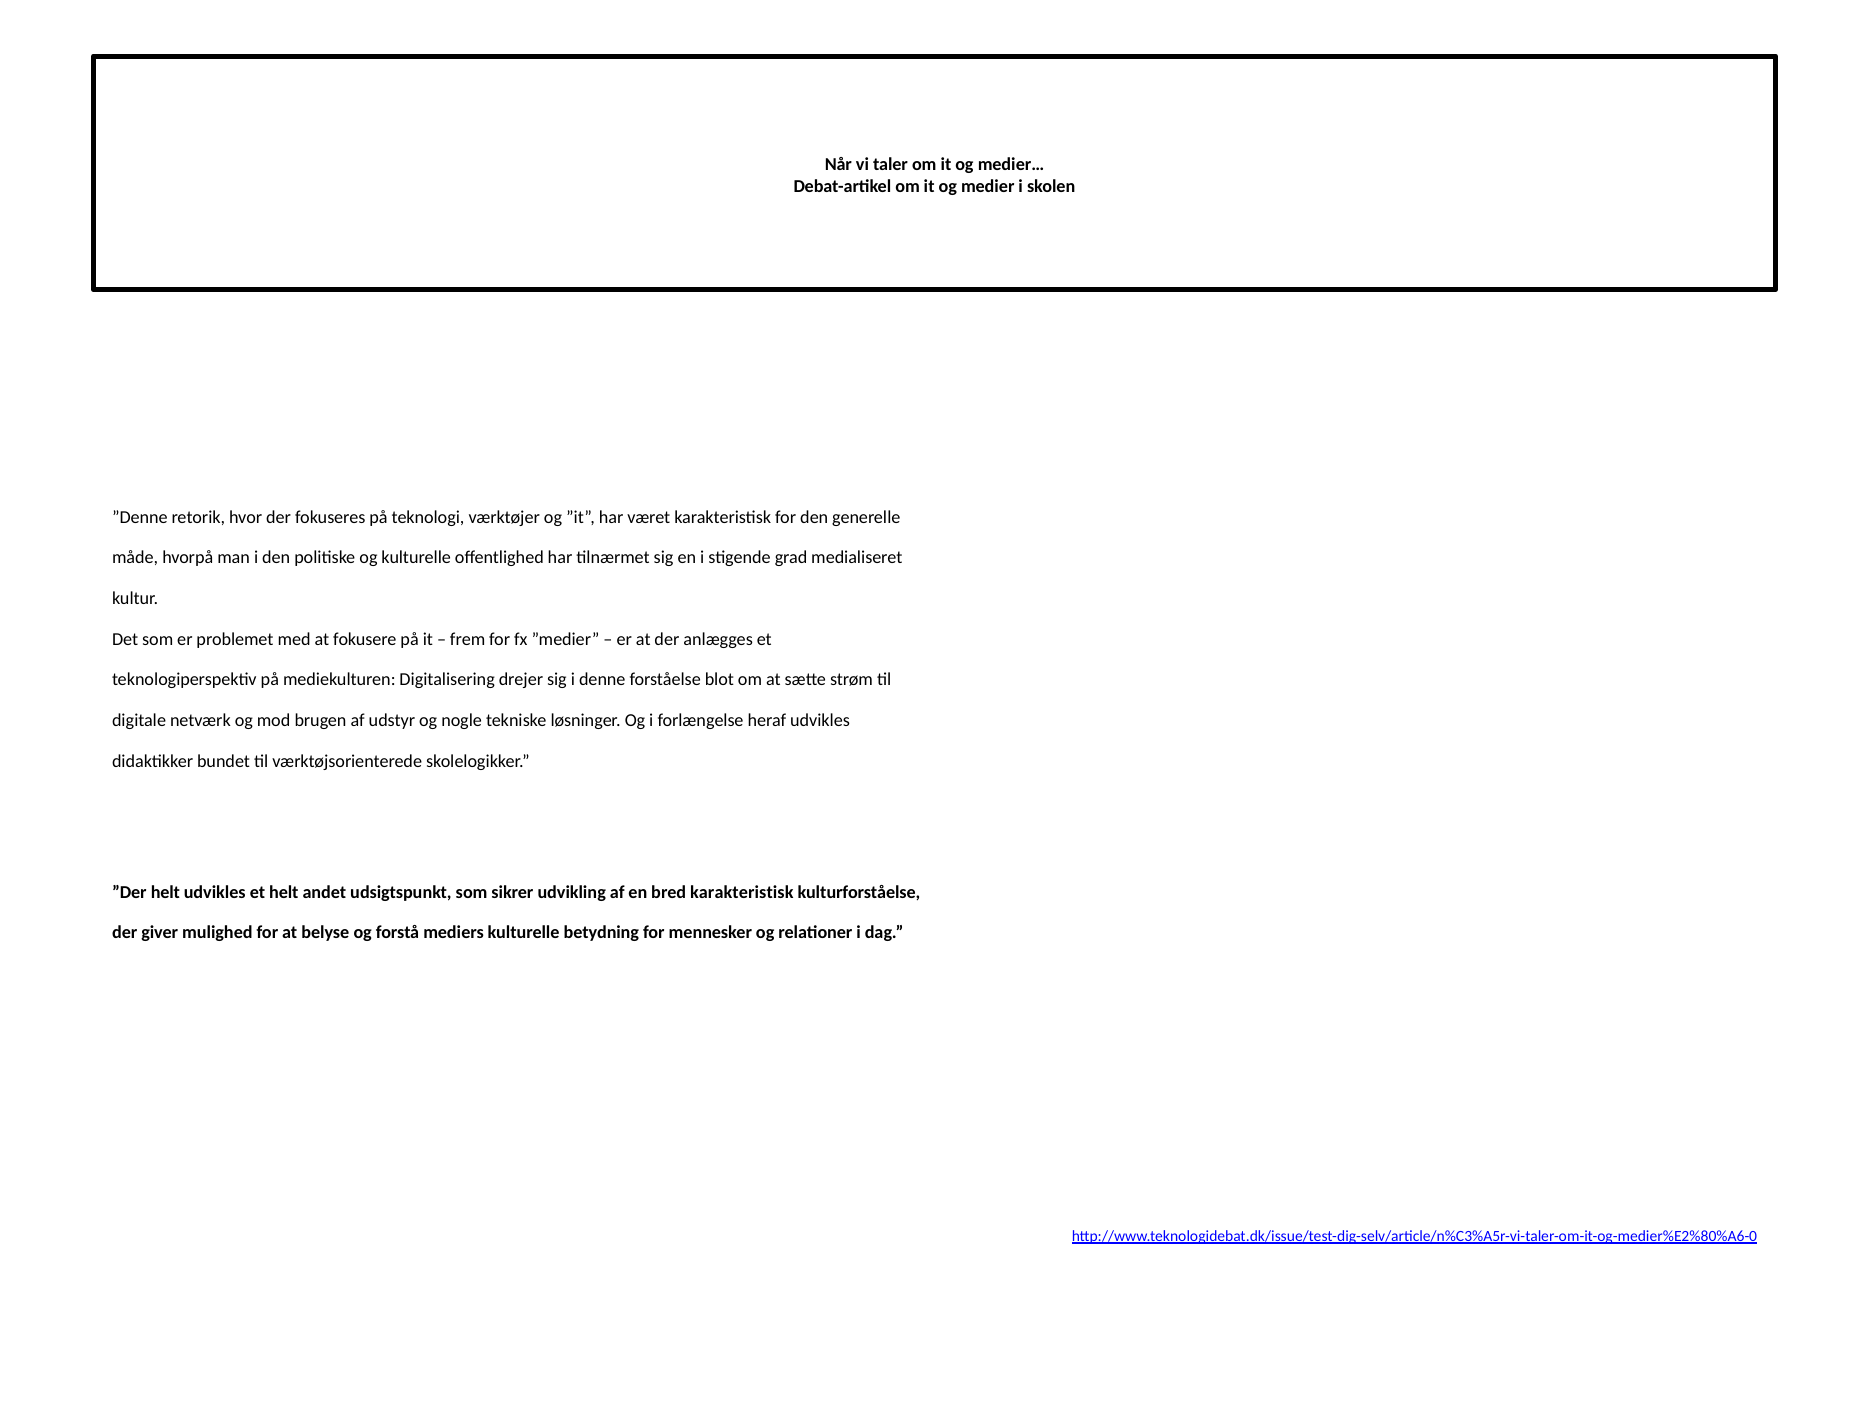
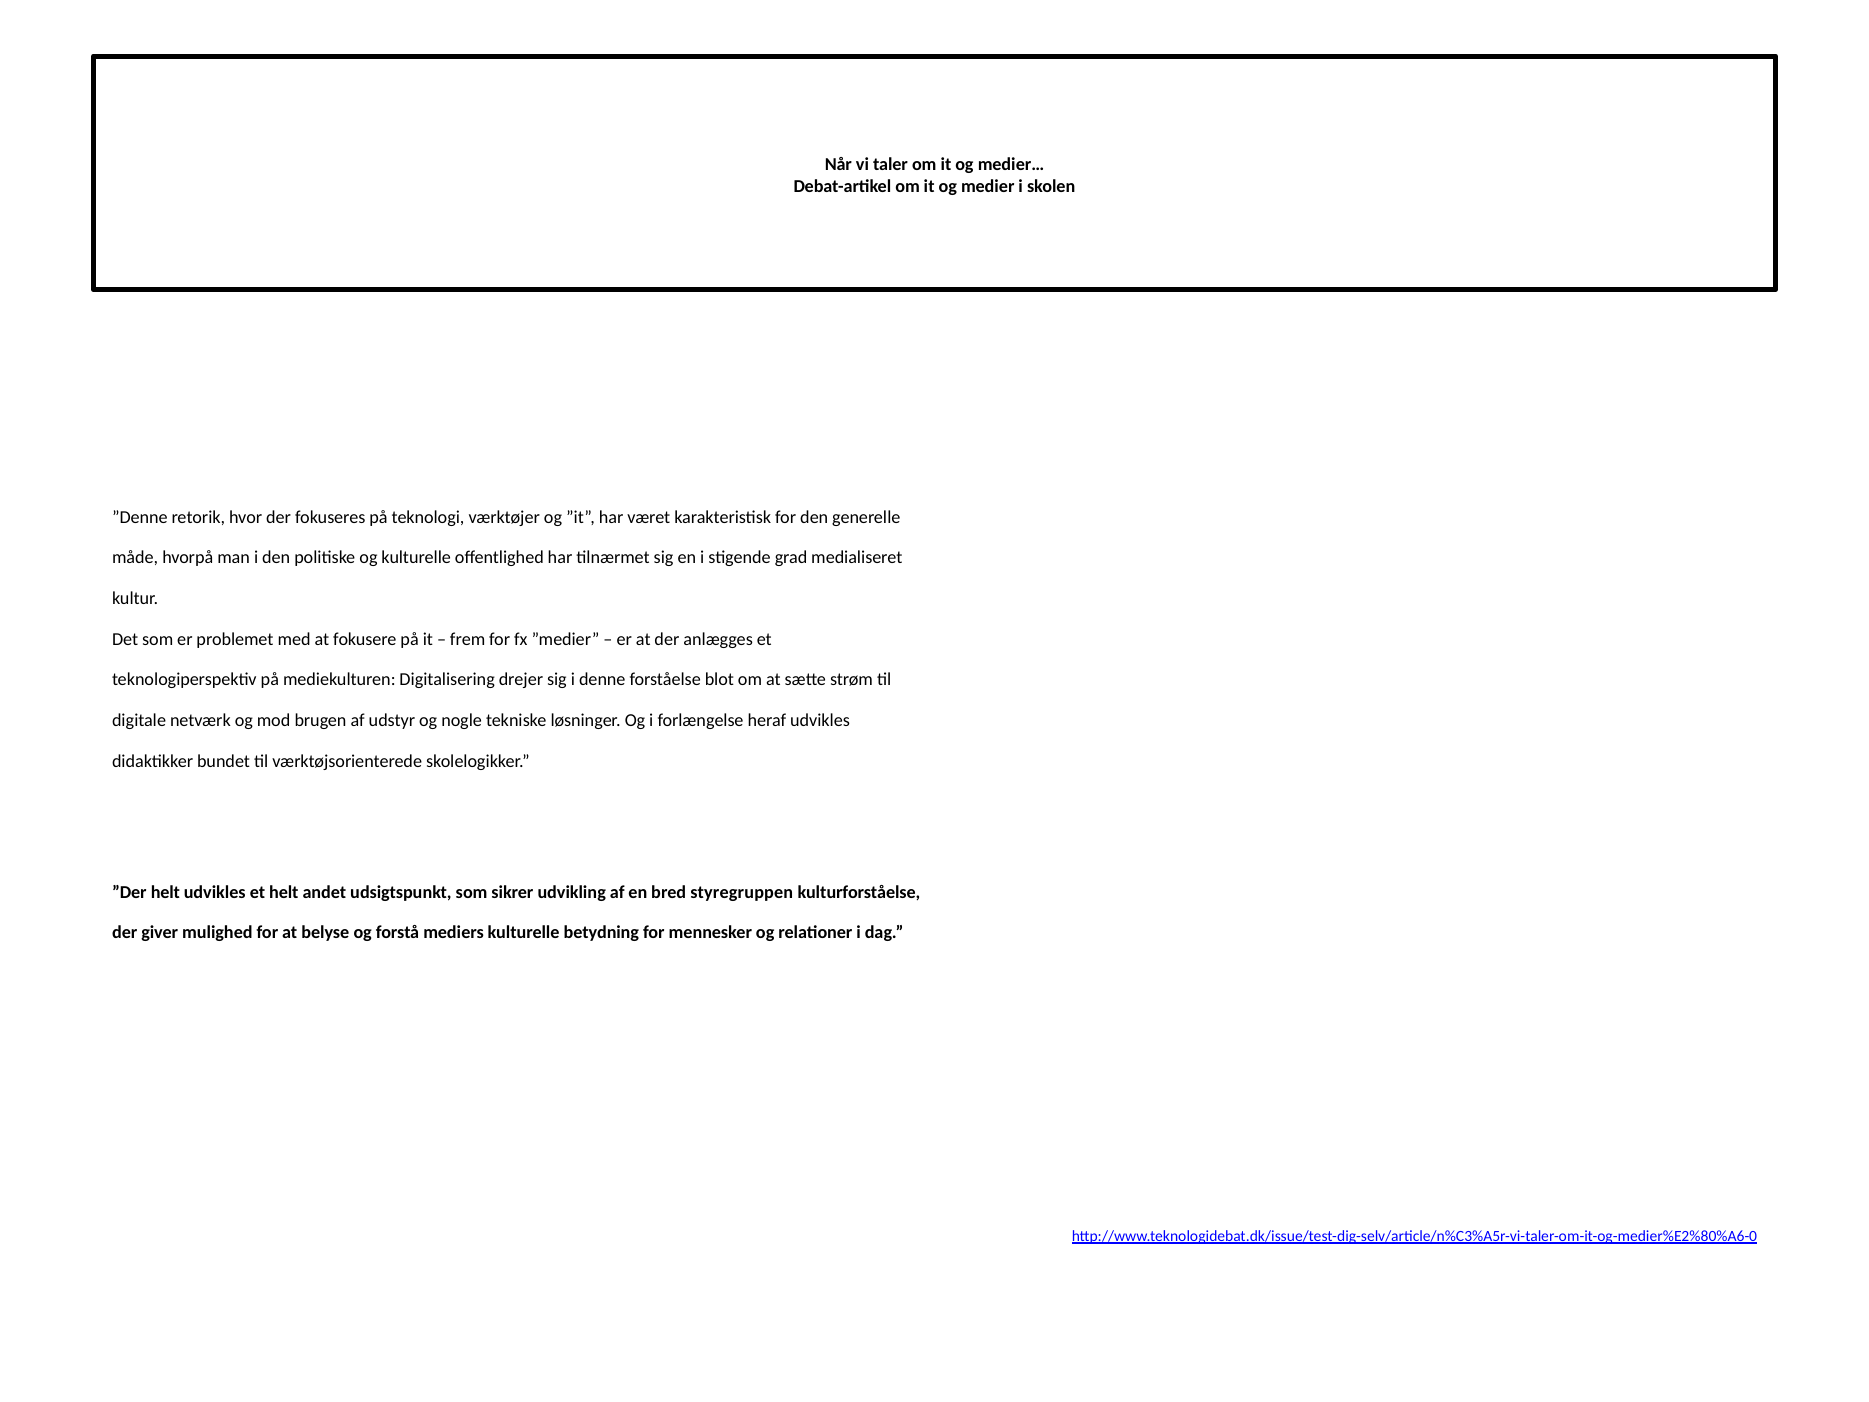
bred karakteristisk: karakteristisk -> styregruppen (742, 892)
